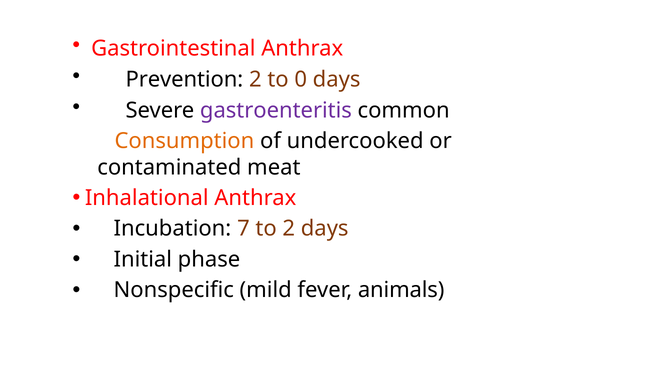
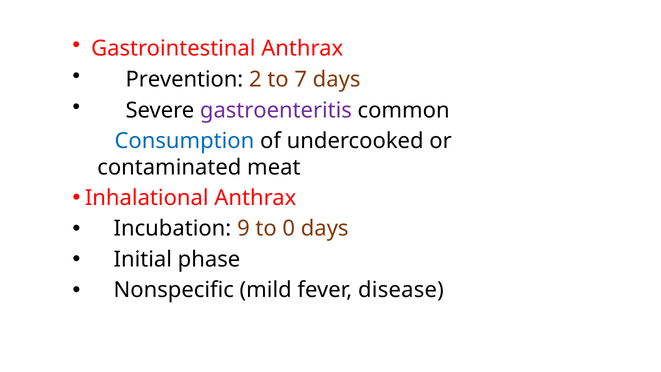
0: 0 -> 7 (301, 79)
Consumption colour: orange -> blue (184, 141)
7: 7 -> 9 (243, 229)
to 2: 2 -> 0 (289, 229)
animals: animals -> disease (401, 290)
